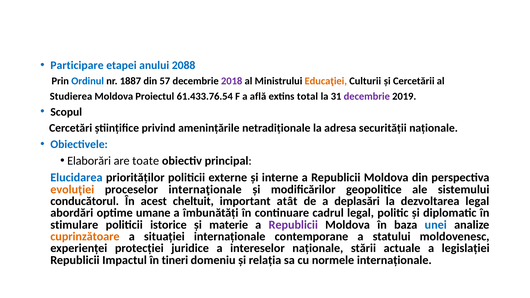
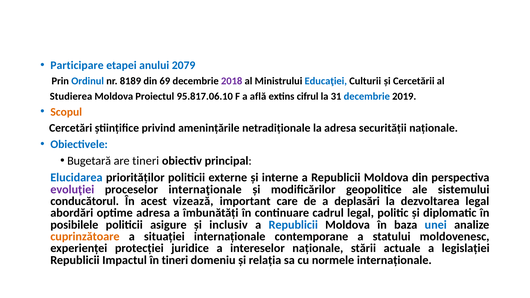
2088: 2088 -> 2079 (184, 65)
1887: 1887 -> 8189 (130, 81)
57: 57 -> 69 (165, 81)
Educaţiei colour: orange -> blue (326, 81)
61.433.76.54: 61.433.76.54 -> 95.817.06.10 (205, 96)
total: total -> cifrul (308, 96)
decembrie colour: purple -> blue (367, 96)
Scopul colour: black -> orange (66, 112)
Elaborări: Elaborări -> Bugetară (89, 161)
are toate: toate -> tineri (146, 161)
evoluţiei colour: orange -> purple (72, 189)
cheltuit: cheltuit -> vizează (193, 201)
atât: atât -> care (287, 201)
optime umane: umane -> adresa (153, 213)
stimulare: stimulare -> posibilele (74, 225)
istorice: istorice -> asigure (168, 225)
materie: materie -> inclusiv (229, 225)
Republicii colour: purple -> blue (293, 225)
